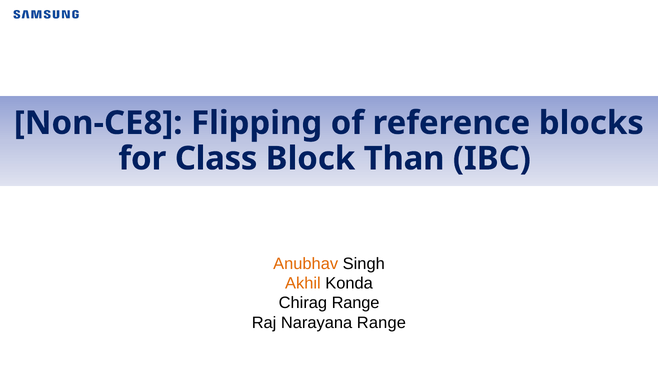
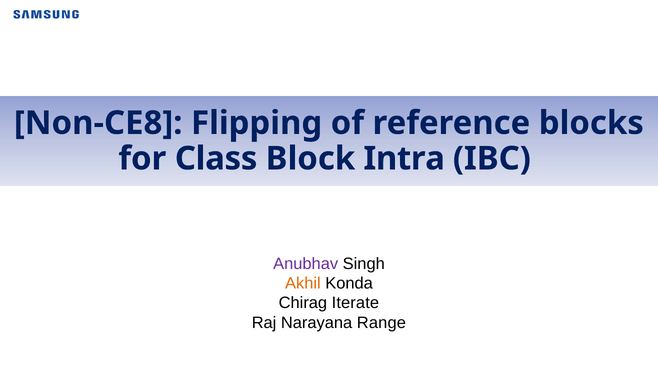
Than: Than -> Intra (404, 159)
Anubhav colour: orange -> purple (306, 264)
Chirag Range: Range -> Iterate (355, 303)
